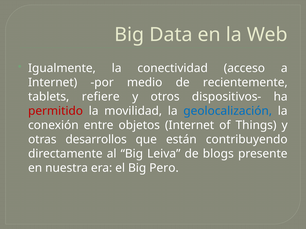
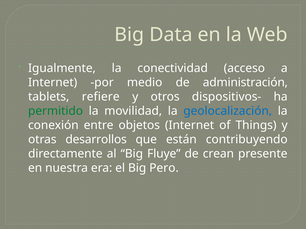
recientemente: recientemente -> administración (245, 83)
permitido colour: red -> green (56, 111)
Leiva: Leiva -> Fluye (164, 154)
blogs: blogs -> crean (218, 154)
